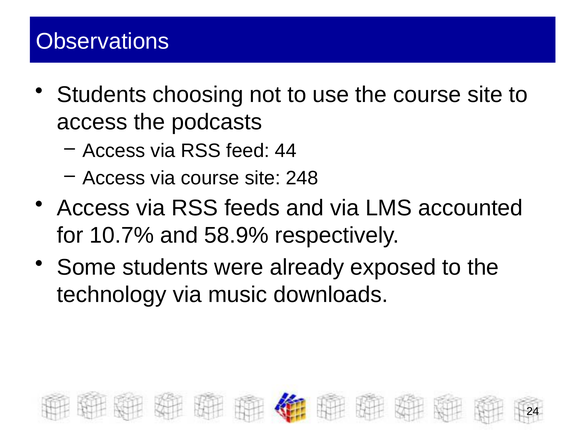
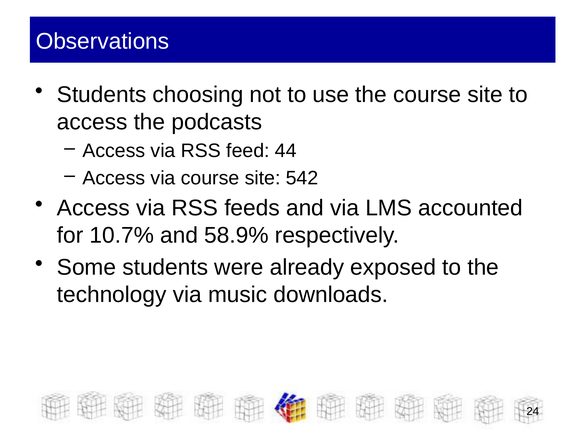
248: 248 -> 542 (302, 178)
